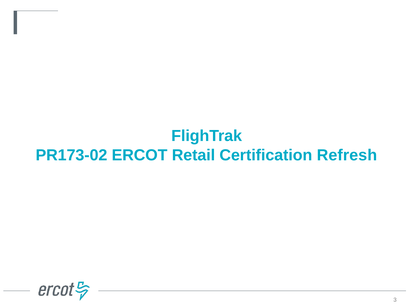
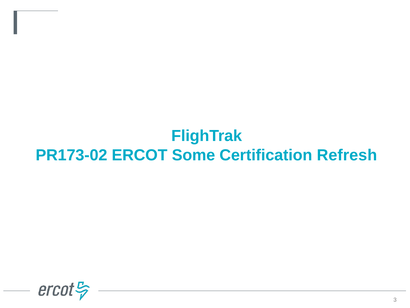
Retail: Retail -> Some (193, 155)
